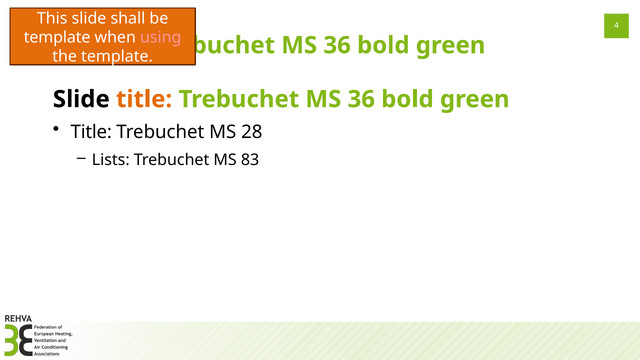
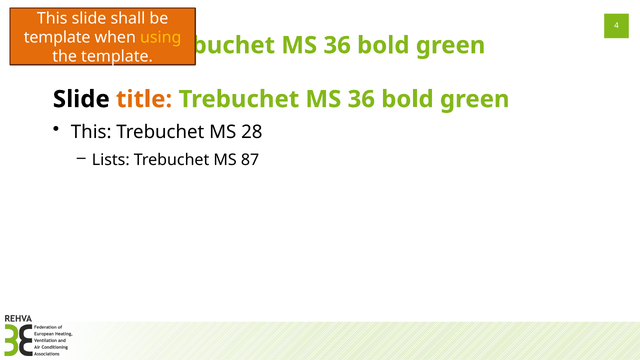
using colour: pink -> yellow (161, 37)
Title: Title -> This (91, 132)
83: 83 -> 87 (250, 160)
